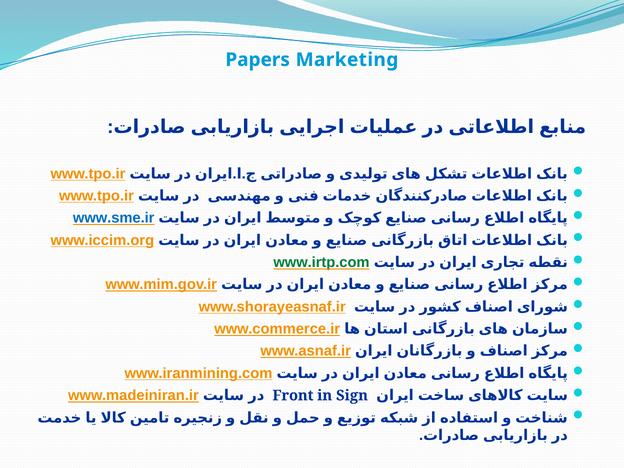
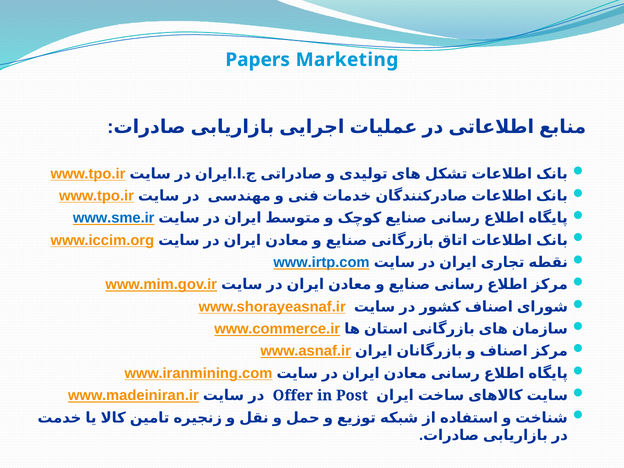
www.irtp.com colour: green -> blue (322, 262)
Front: Front -> Offer (293, 395)
Sign: Sign -> Post (352, 395)
